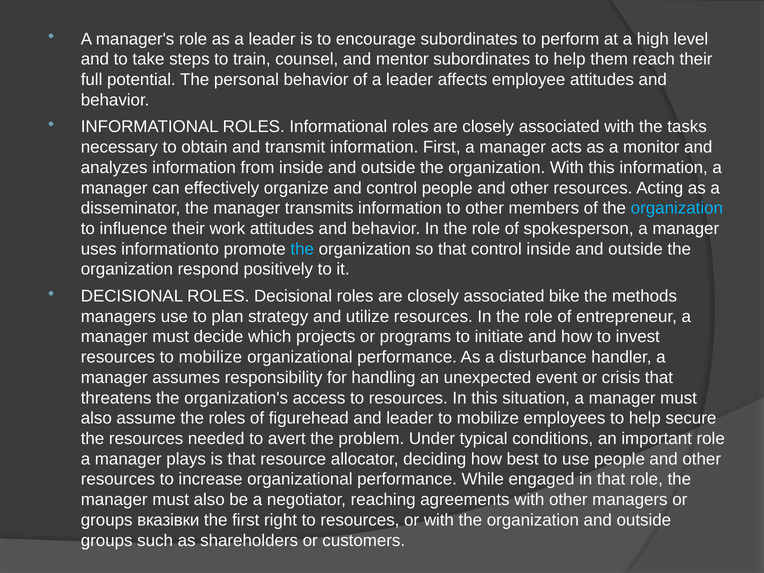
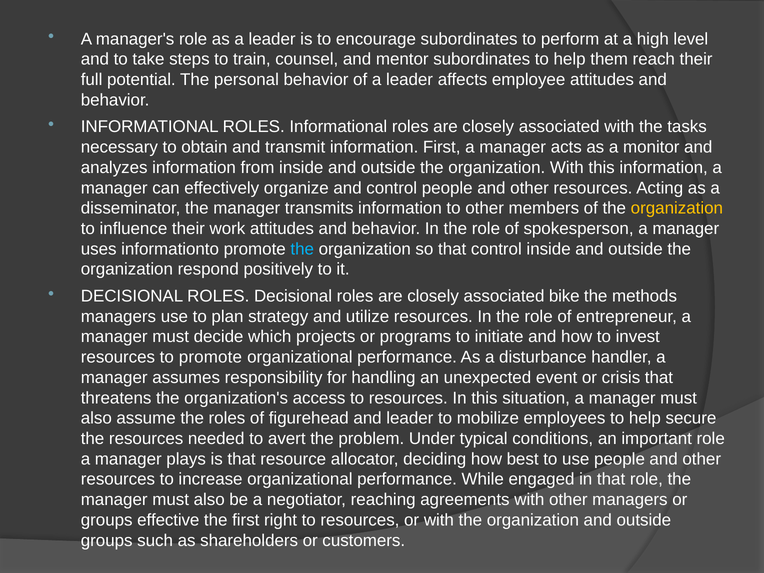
organization colour: light blue -> yellow (677, 208)
resources to mobilize: mobilize -> promote (210, 357)
вказівки: вказівки -> effective (168, 520)
